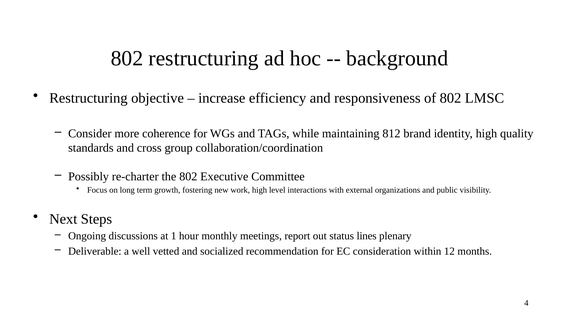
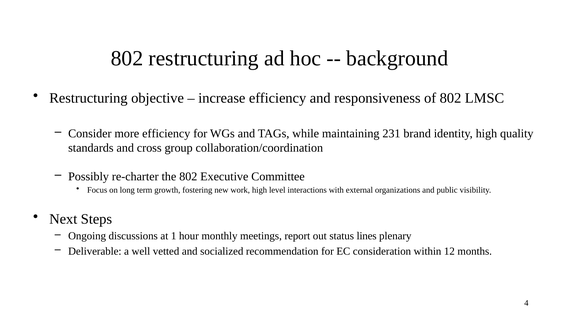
more coherence: coherence -> efficiency (166, 134)
812: 812 -> 231 (391, 134)
